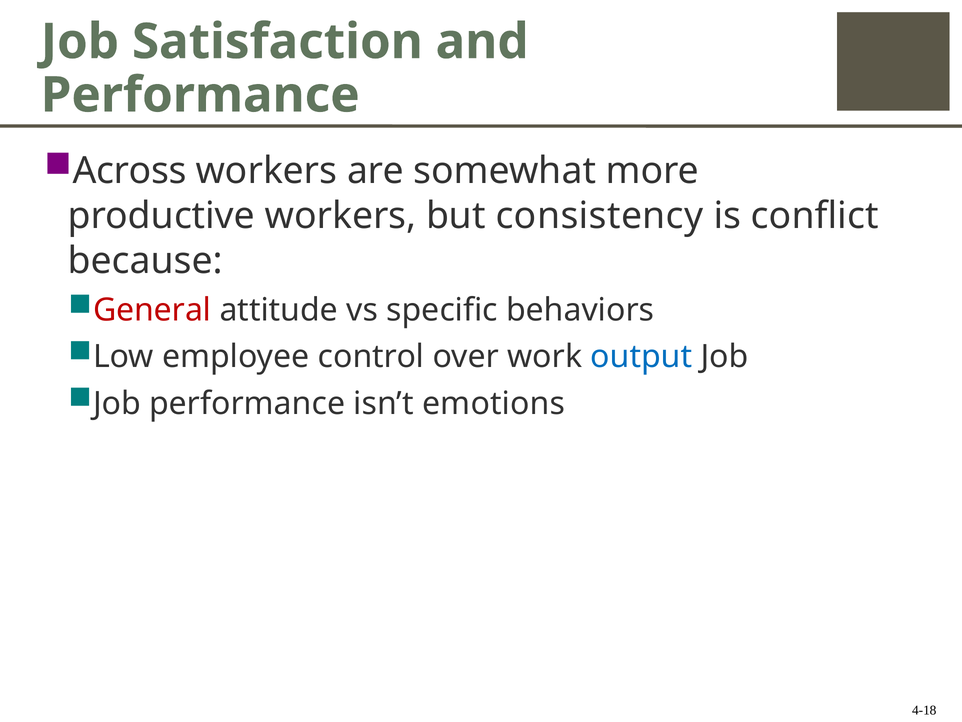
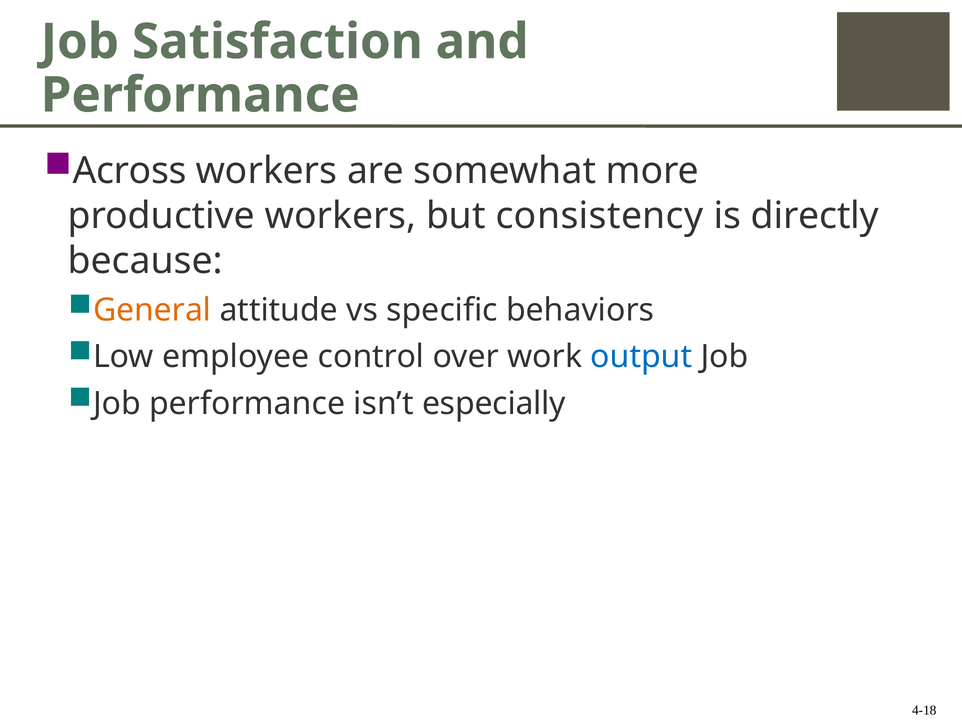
conflict: conflict -> directly (815, 216)
General colour: red -> orange (152, 310)
emotions: emotions -> especially (494, 403)
